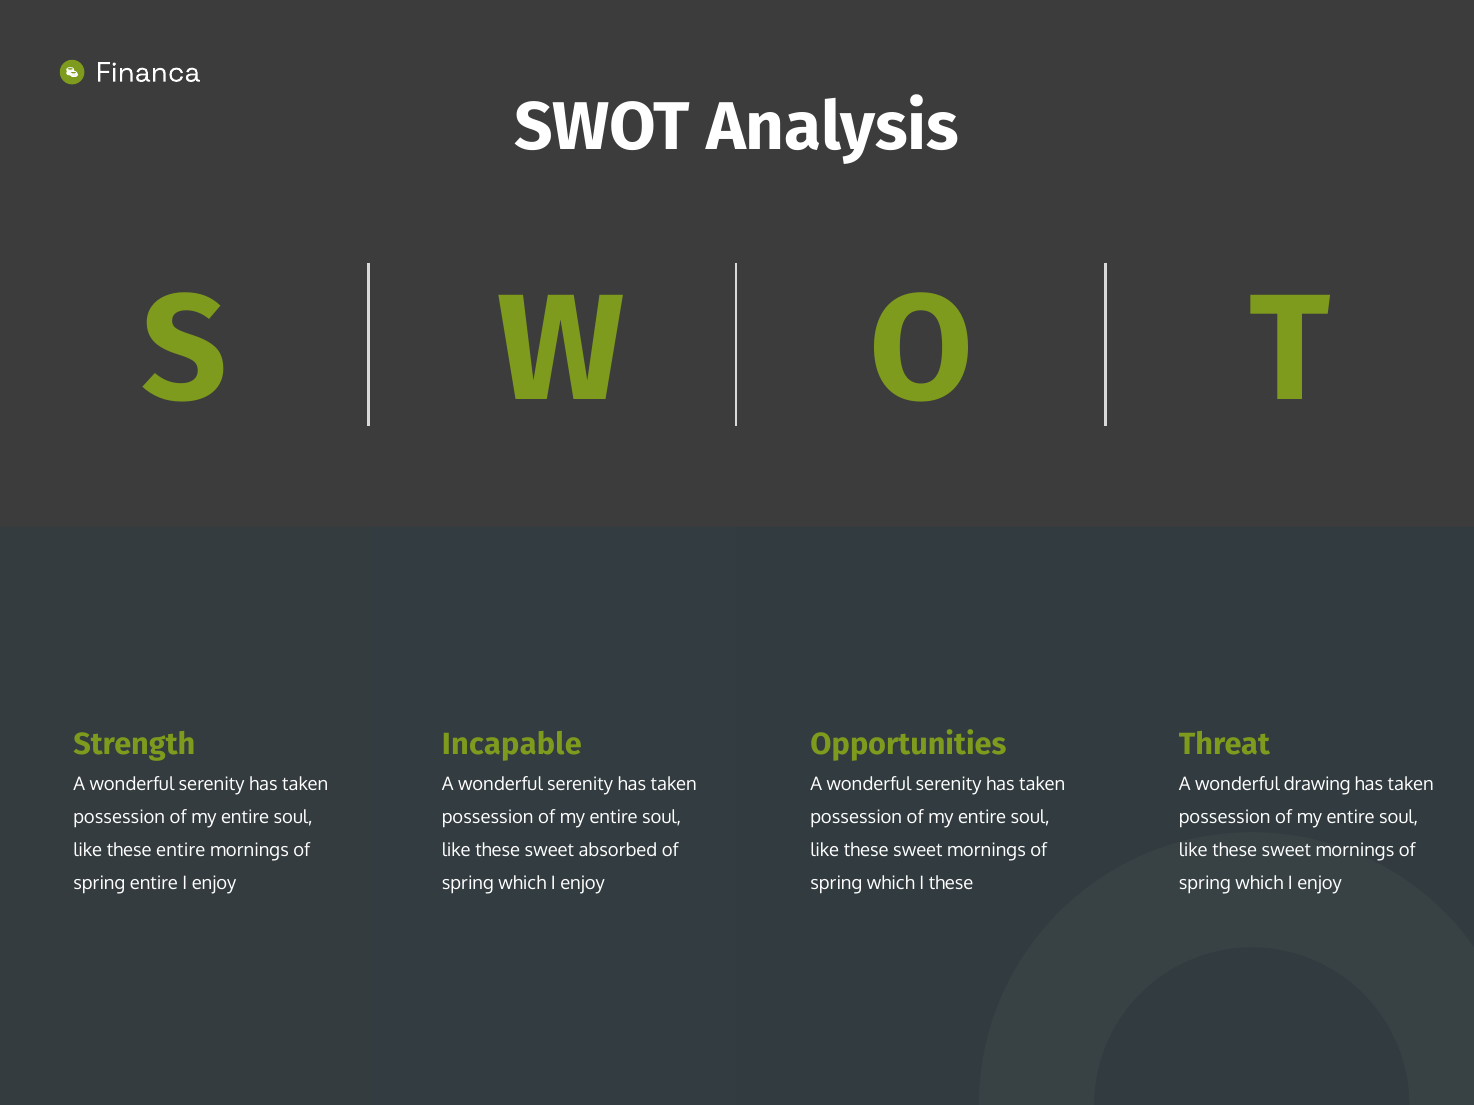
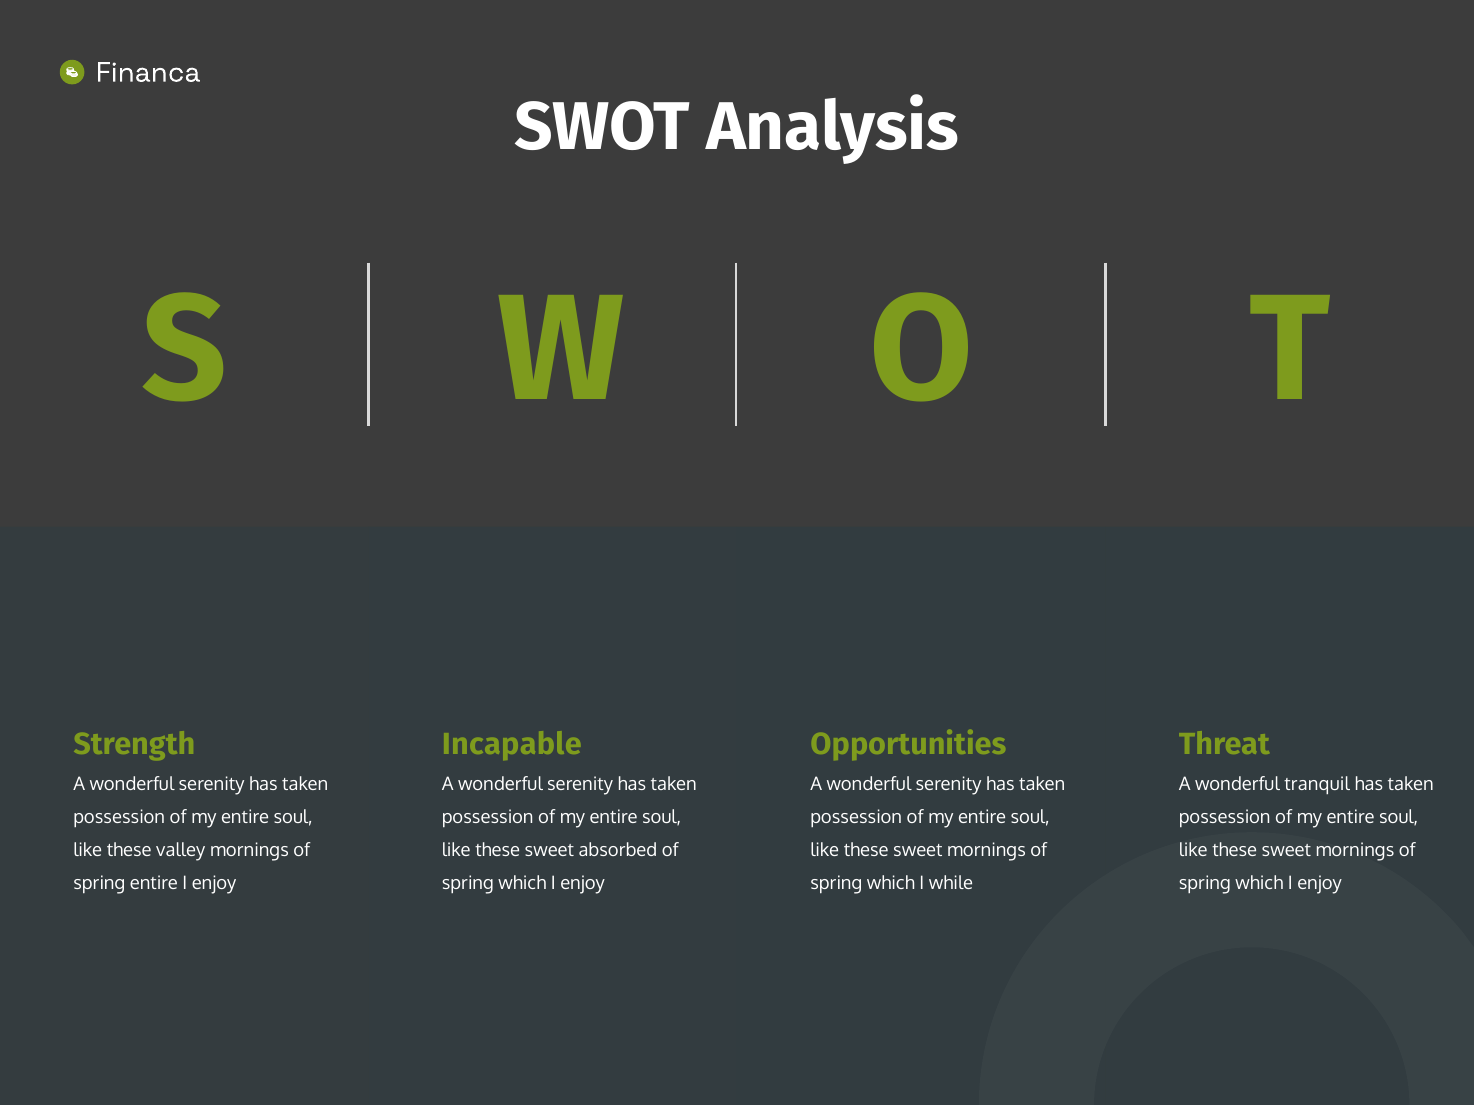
drawing: drawing -> tranquil (1317, 784)
these entire: entire -> valley (181, 851)
I these: these -> while (951, 884)
